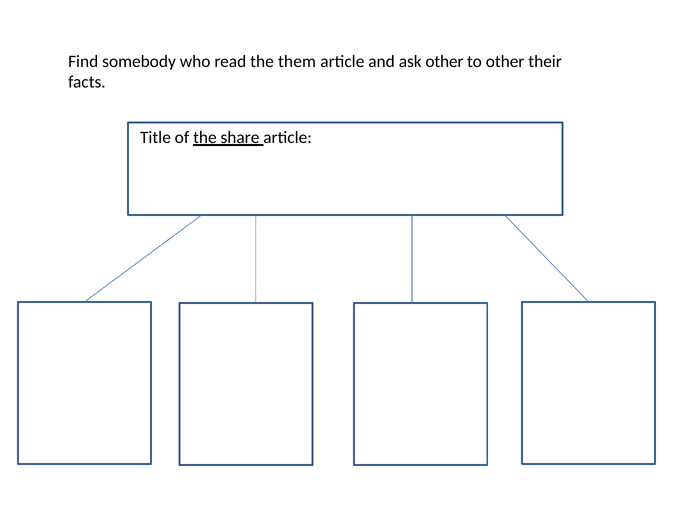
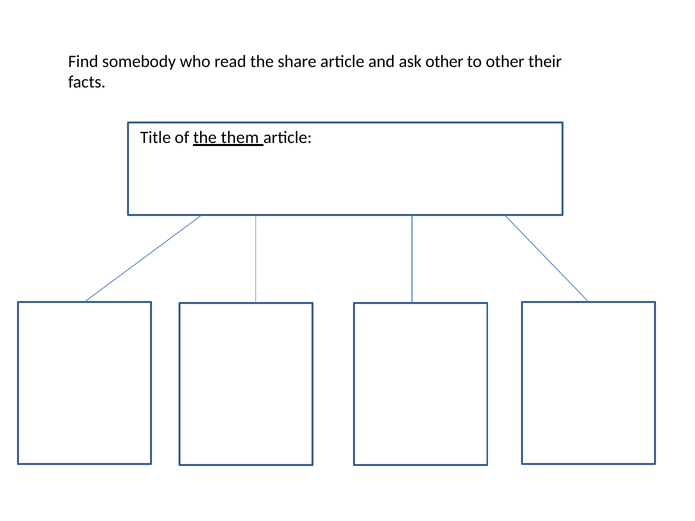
them: them -> share (297, 61)
share: share -> them (240, 138)
